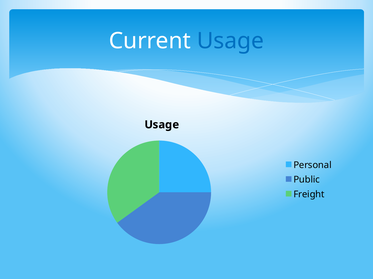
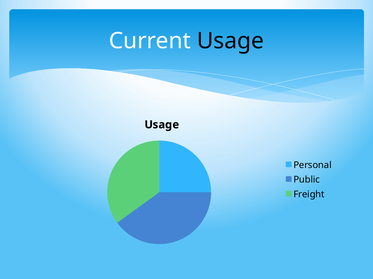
Usage colour: blue -> black (230, 41)
